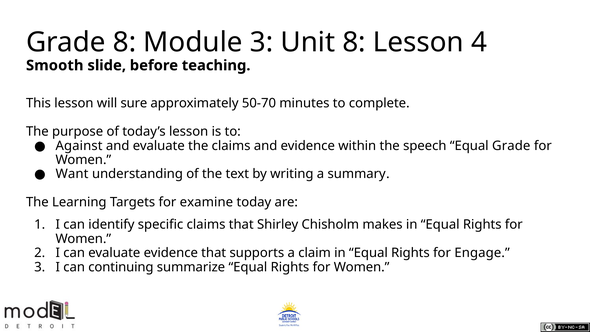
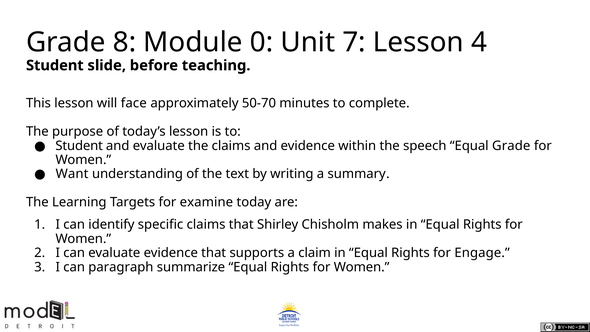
Module 3: 3 -> 0 (261, 42)
Unit 8: 8 -> 7 (354, 42)
Smooth: Smooth -> Student (55, 65)
sure: sure -> face (134, 103)
Against: Against -> Student (79, 146)
continuing: continuing -> paragraph (121, 267)
